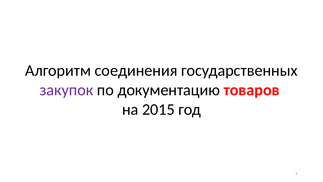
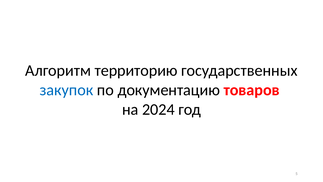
соединения: соединения -> территорию (136, 71)
закупок colour: purple -> blue (66, 90)
2015: 2015 -> 2024 (158, 109)
